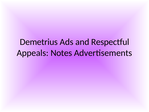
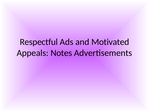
Demetrius: Demetrius -> Respectful (39, 42)
Respectful: Respectful -> Motivated (110, 42)
